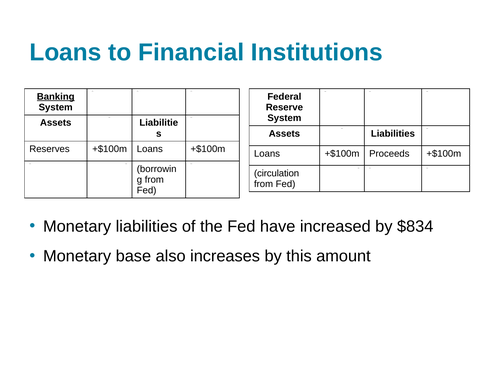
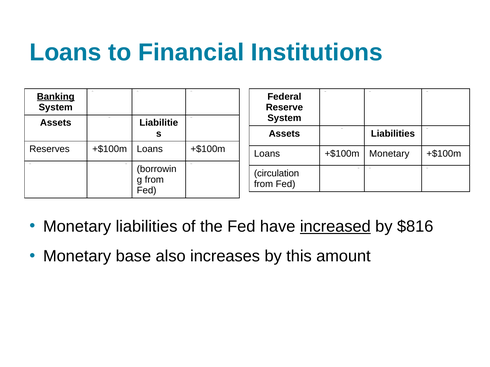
+$100m Proceeds: Proceeds -> Monetary (389, 154)
increased underline: none -> present (335, 227)
$834: $834 -> $816 (415, 227)
